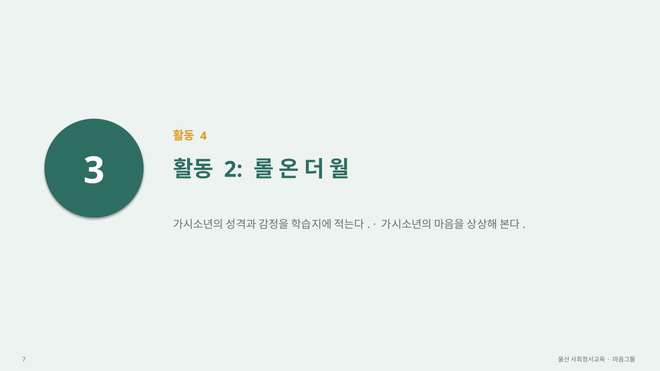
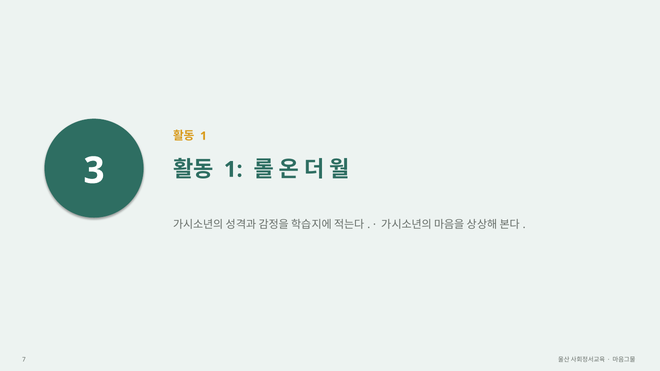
4: 4 -> 1 (203, 136)
2: 2 -> 1 (233, 170)
